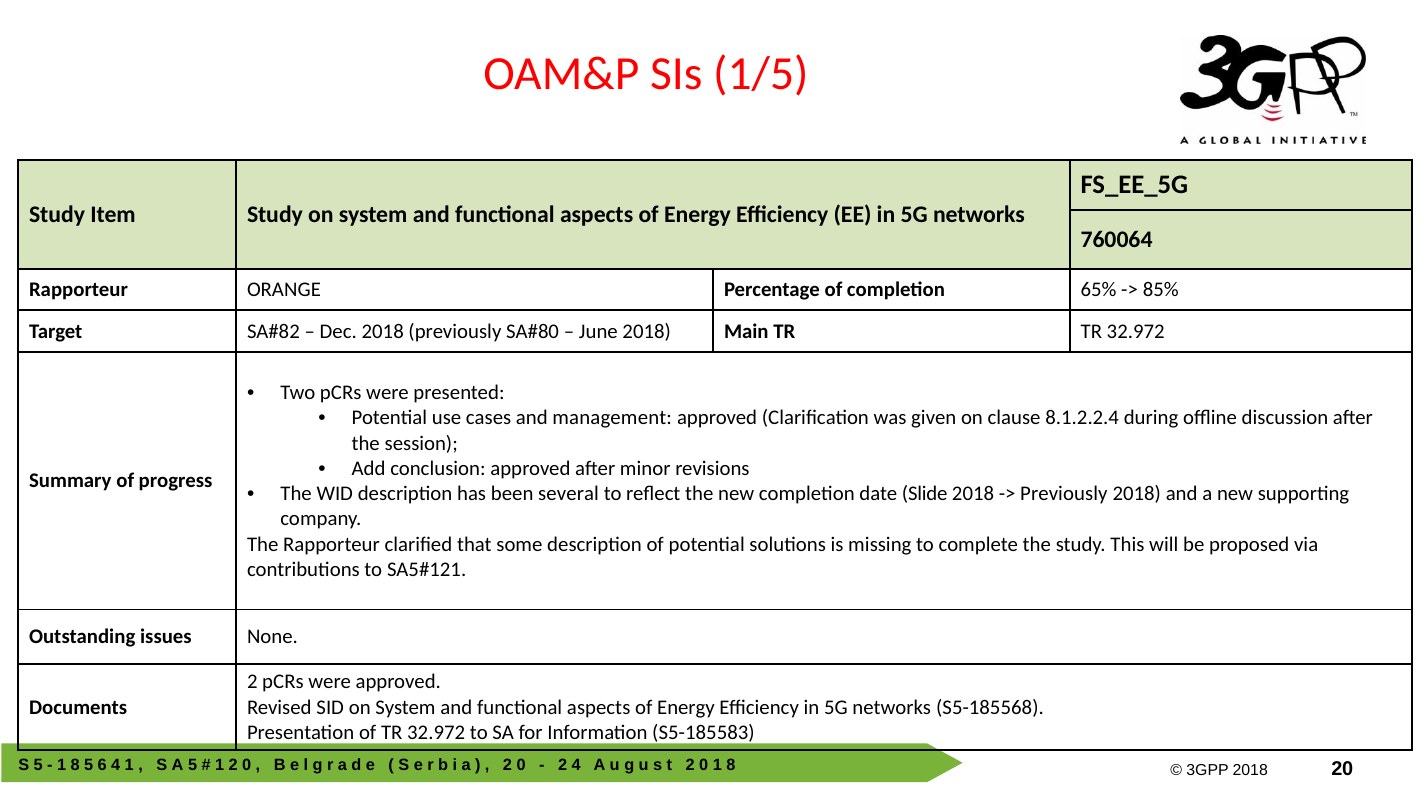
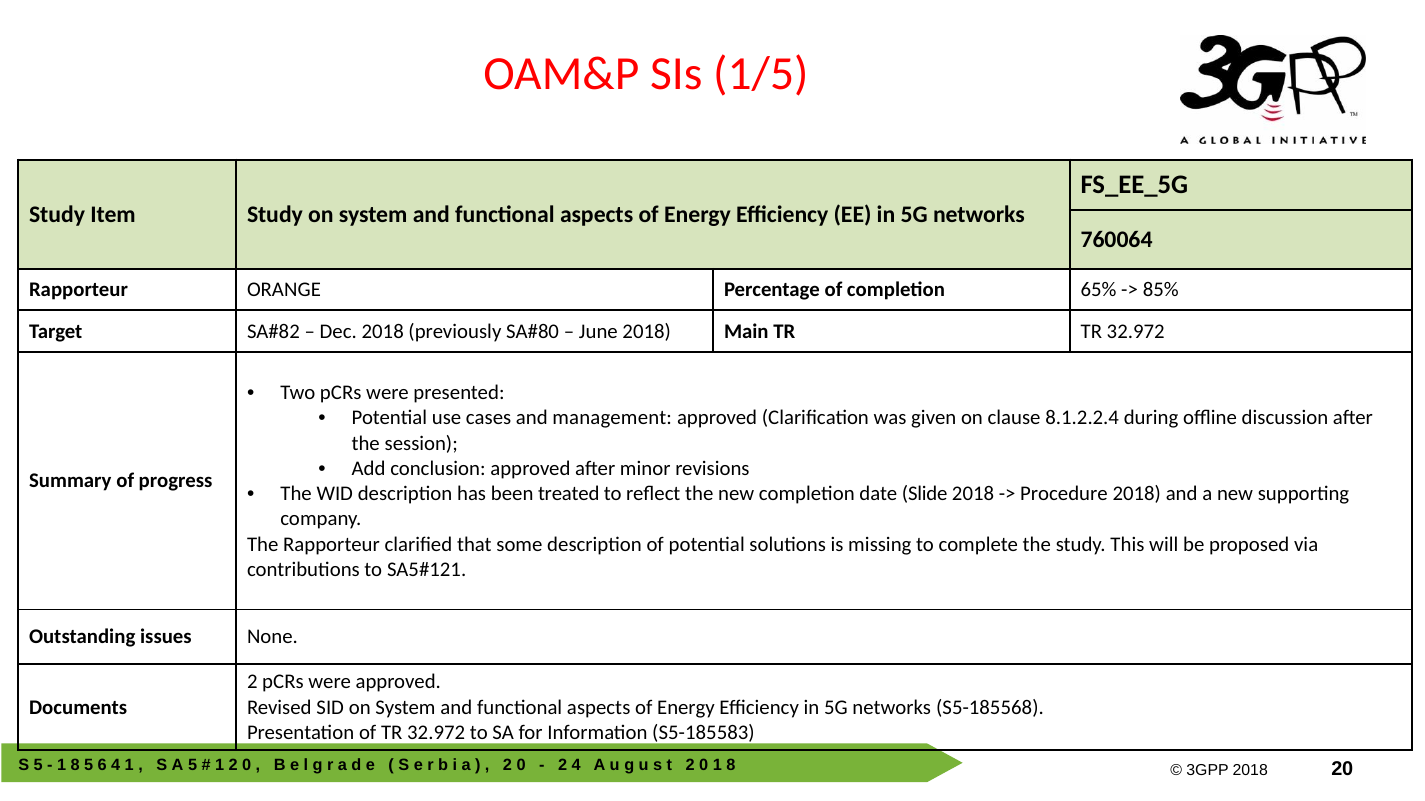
several: several -> treated (569, 494)
Previously: Previously -> Procedure (1064, 494)
